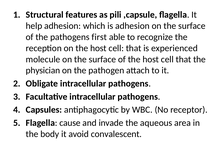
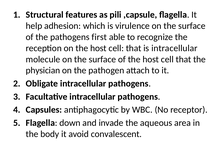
is adhesion: adhesion -> virulence (132, 26)
is experienced: experienced -> intracellular (174, 48)
cause: cause -> down (70, 123)
